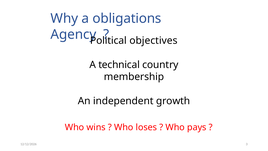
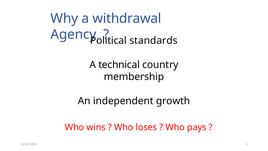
obligations: obligations -> withdrawal (127, 18)
objectives: objectives -> standards (154, 41)
